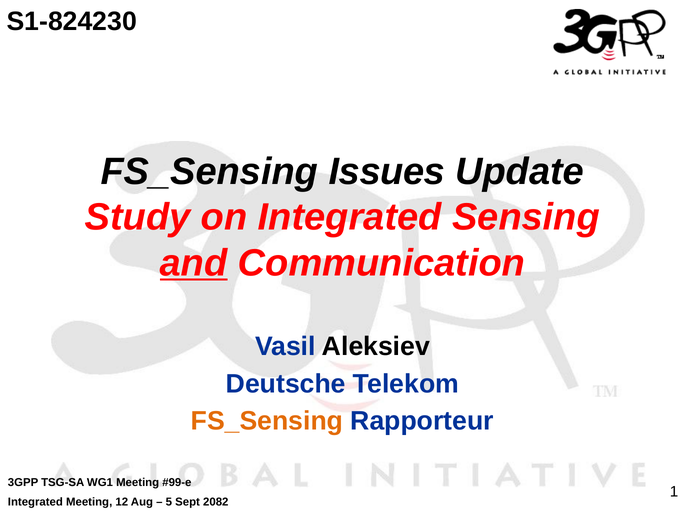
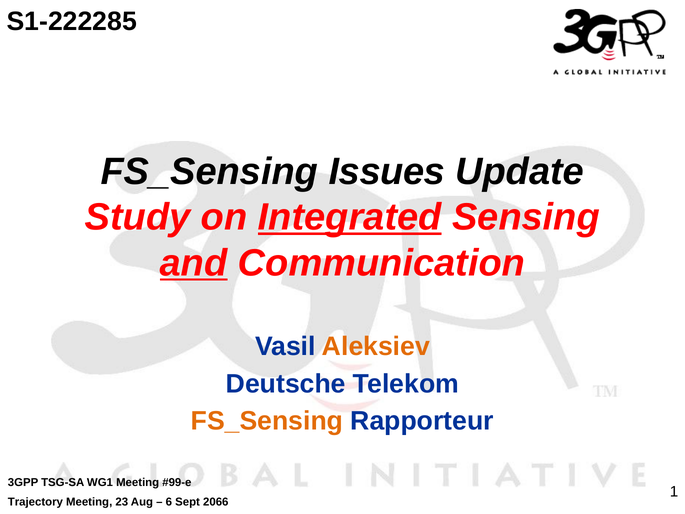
S1-824230: S1-824230 -> S1-222285 (72, 21)
Integrated underline: none -> present (350, 217)
Aleksiev colour: black -> orange (376, 346)
Integrated: Integrated -> Trajectory (35, 502)
12: 12 -> 23 (122, 502)
5: 5 -> 6 (169, 502)
2082: 2082 -> 2066 (216, 502)
